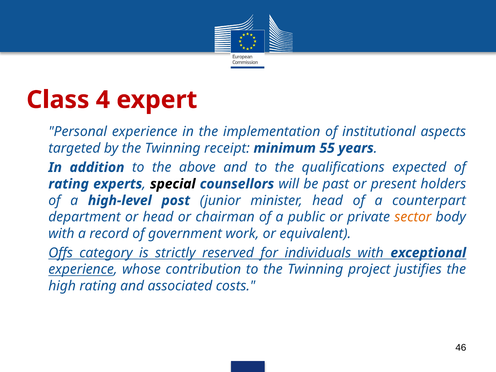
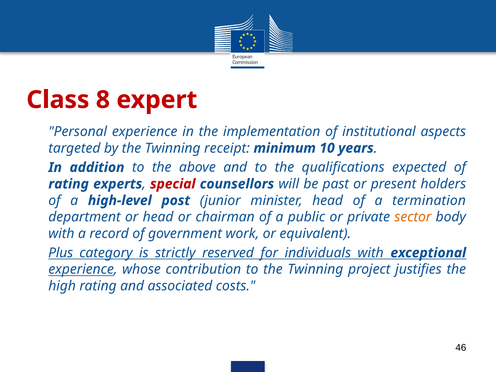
4: 4 -> 8 (103, 100)
55: 55 -> 10 (327, 148)
special colour: black -> red (173, 184)
counterpart: counterpart -> termination (429, 200)
Offs: Offs -> Plus (61, 253)
